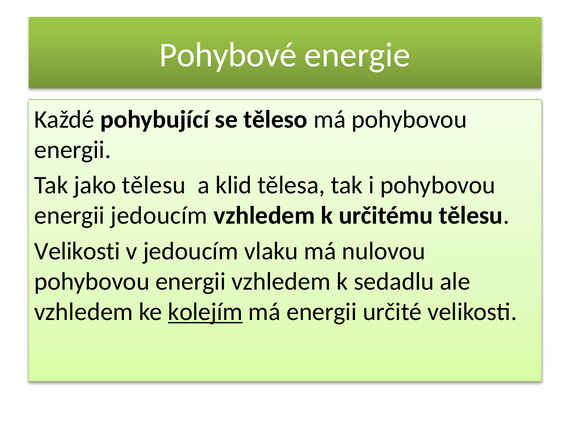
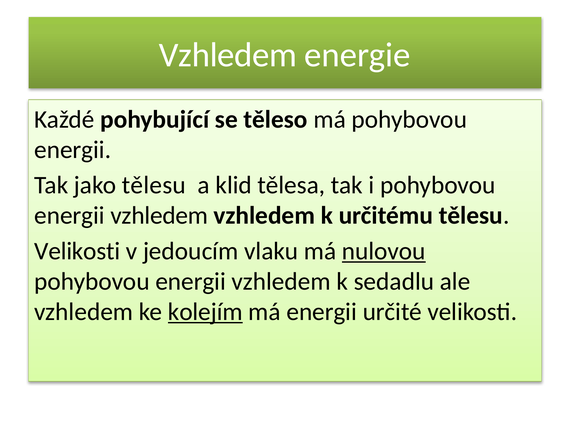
Pohybové: Pohybové -> Vzhledem (228, 55)
jedoucím: jedoucím -> vzhledem (159, 216)
nulovou underline: none -> present (384, 251)
